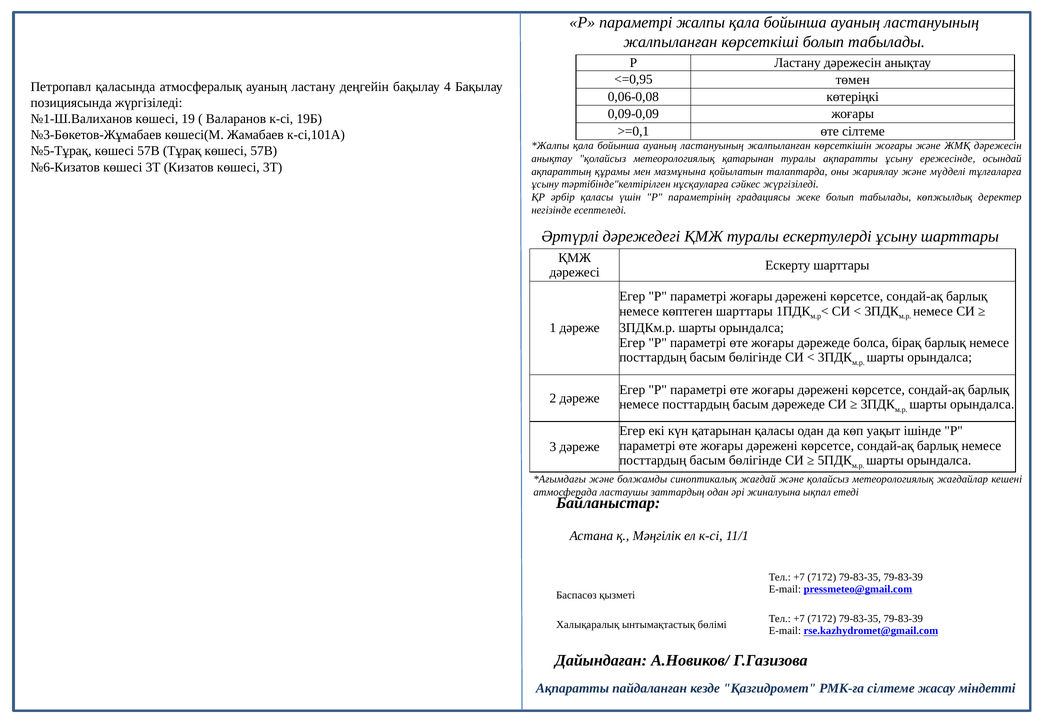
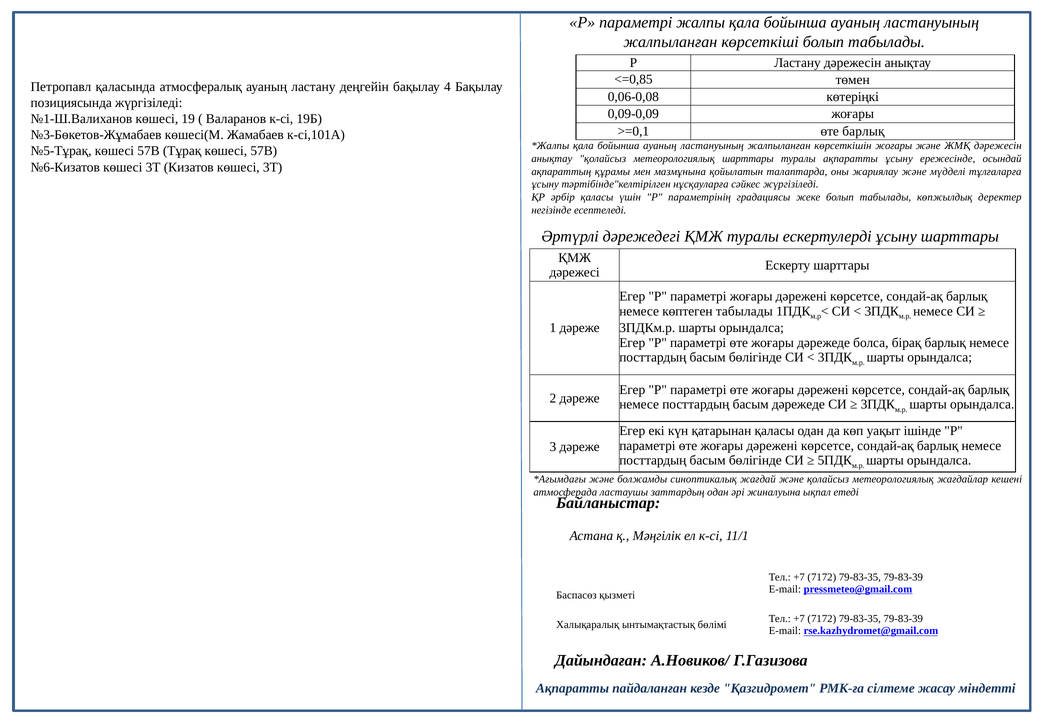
<=0,95: <=0,95 -> <=0,85 (633, 79)
өте сілтеме: сілтеме -> барлық (863, 131)
метеорологиялық қатарынан: қатарынан -> шарттары (748, 159)
көптеген шарттары: шарттары -> табылады (744, 311)
